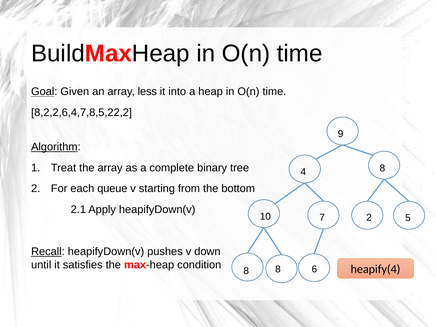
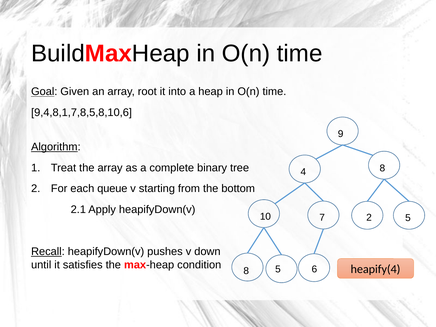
less: less -> root (147, 92)
8,2,2,6,4,7,8,5,22,2: 8,2,2,6,4,7,8,5,22,2 -> 9,4,8,1,7,8,5,8,10,6 (82, 113)
8 8: 8 -> 5 (278, 269)
